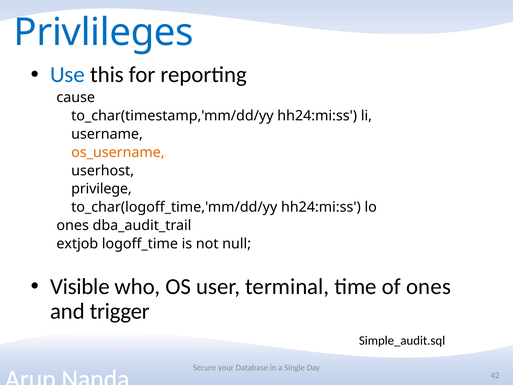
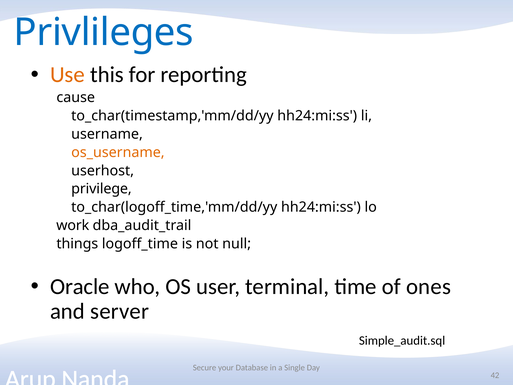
Use colour: blue -> orange (67, 75)
ones: ones -> work (73, 225)
extjob: extjob -> things (77, 244)
Visible: Visible -> Oracle (80, 286)
trigger: trigger -> server (120, 311)
